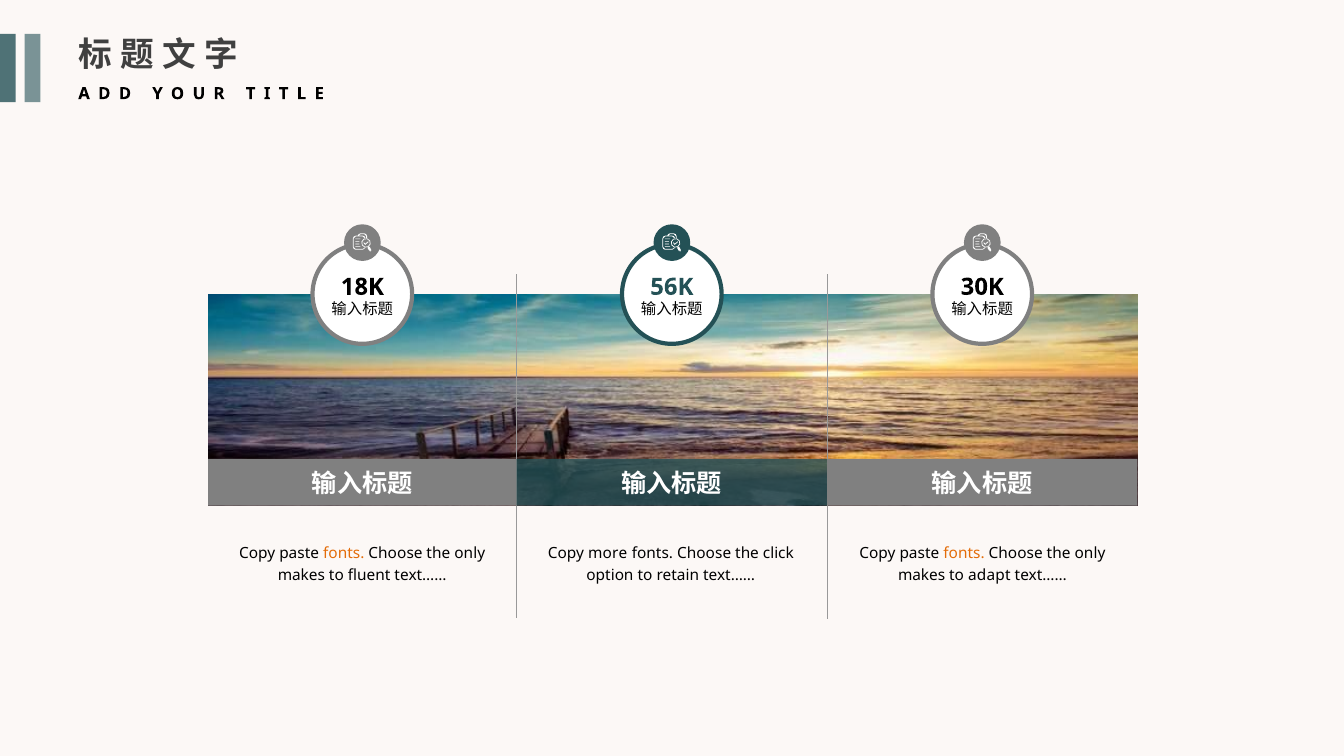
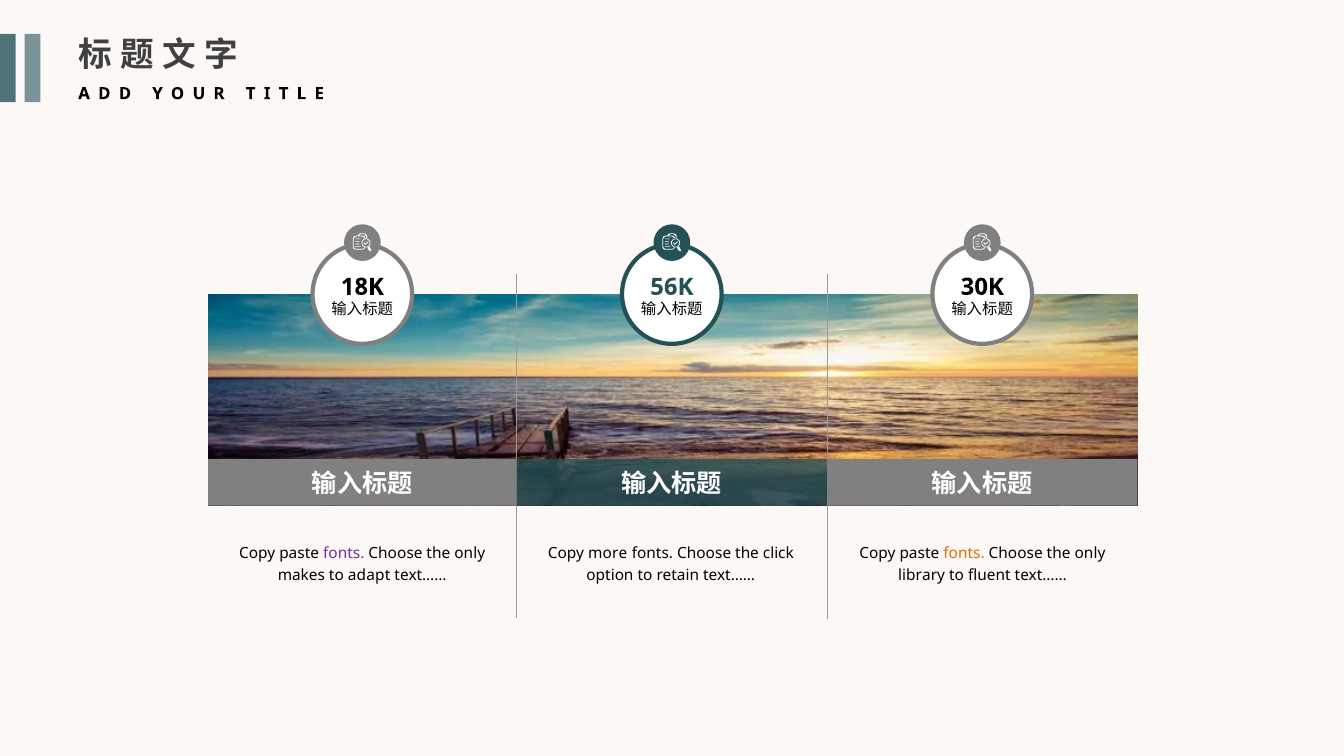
fonts colour: orange -> purple (344, 553)
fluent: fluent -> adapt (369, 575)
makes: makes -> library (922, 575)
adapt: adapt -> fluent (989, 575)
